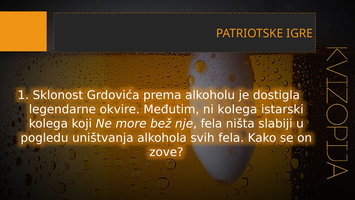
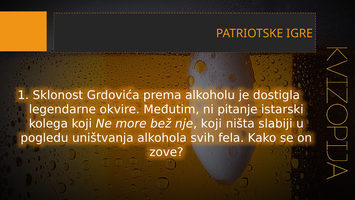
ni kolega: kolega -> pitanje (237, 109)
nje fela: fela -> koji (211, 124)
